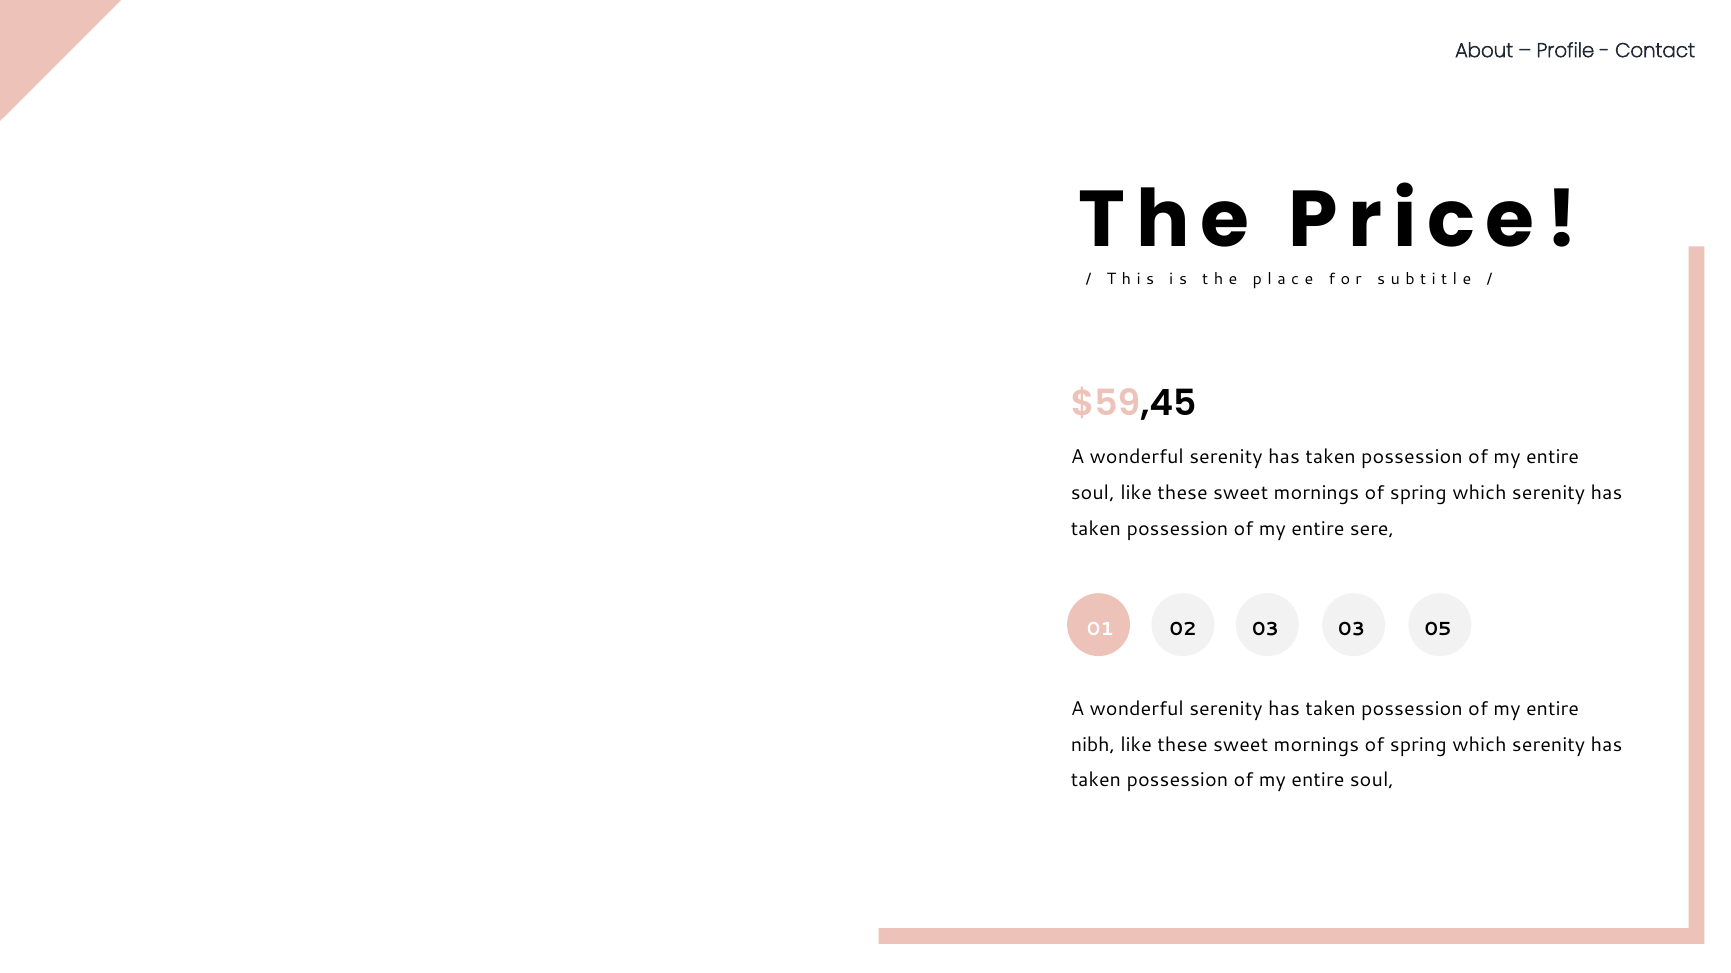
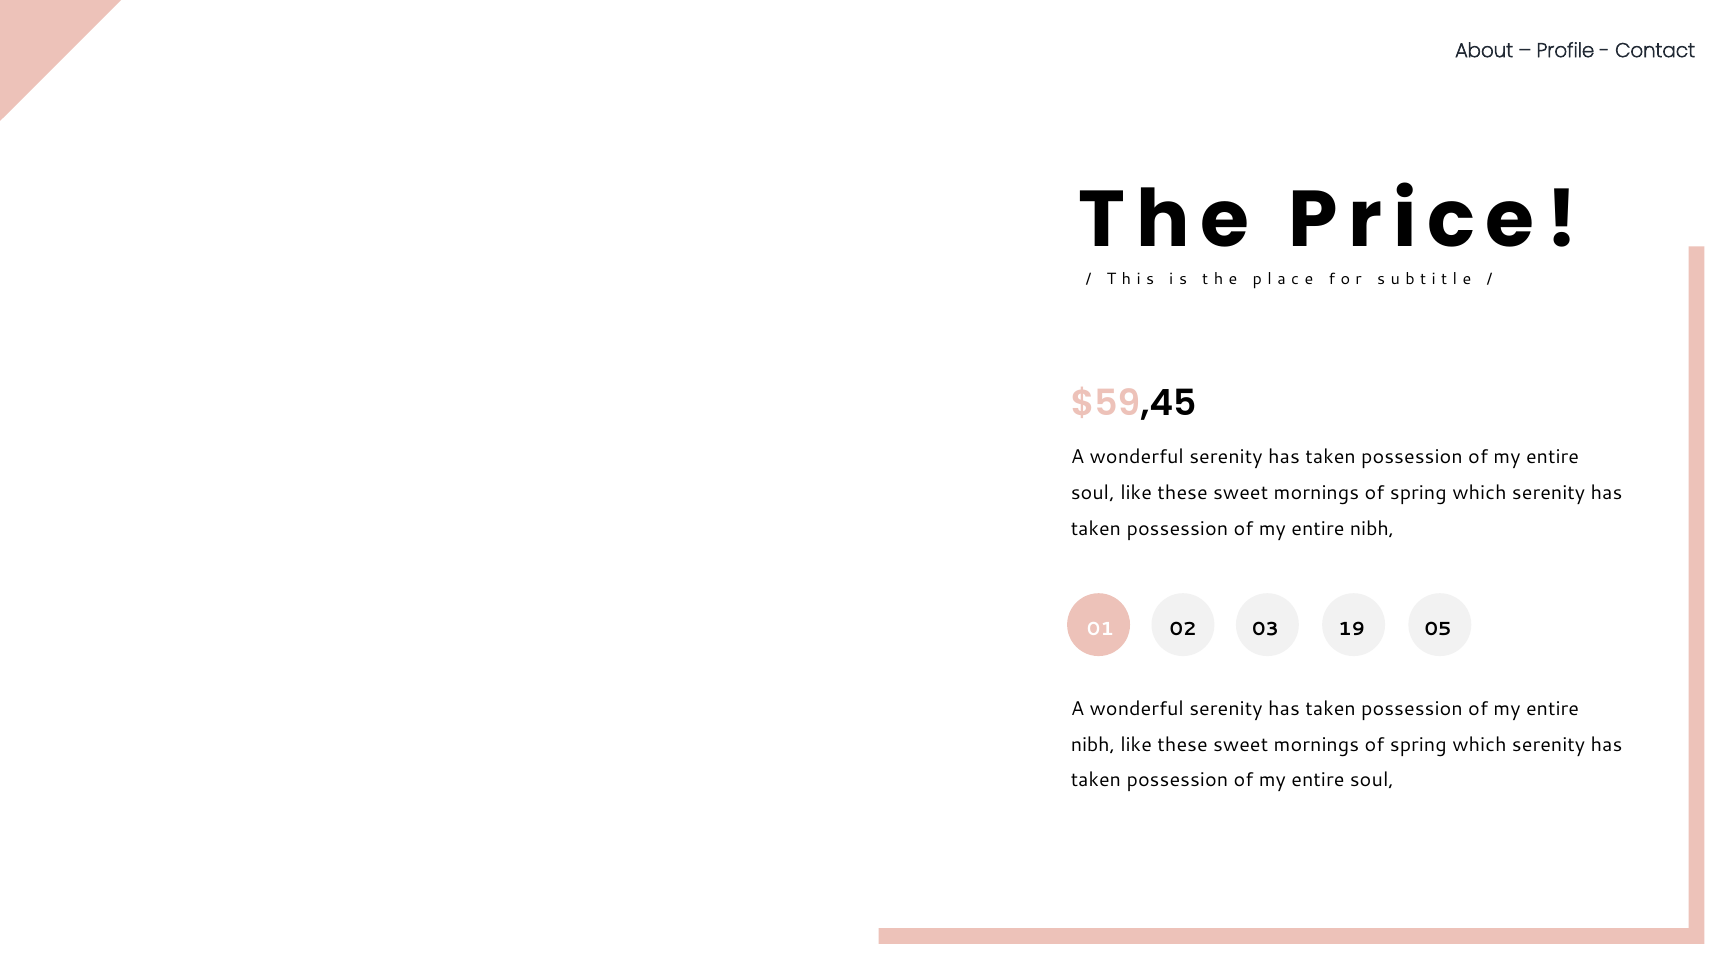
sere: sere -> nibh (1372, 529)
03 03: 03 -> 19 (1352, 630)
